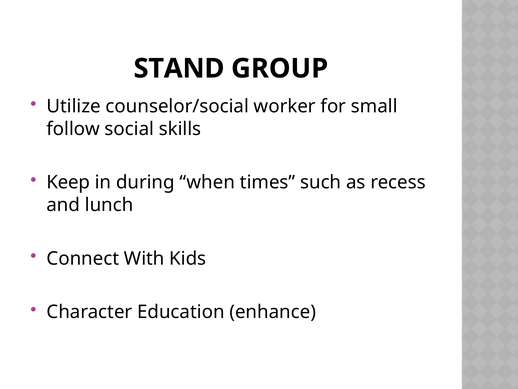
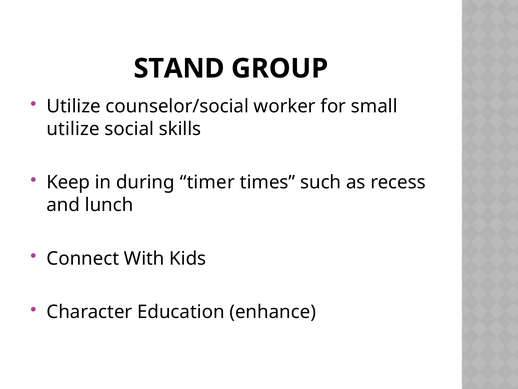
follow: follow -> utilize (73, 129)
when: when -> timer (207, 182)
